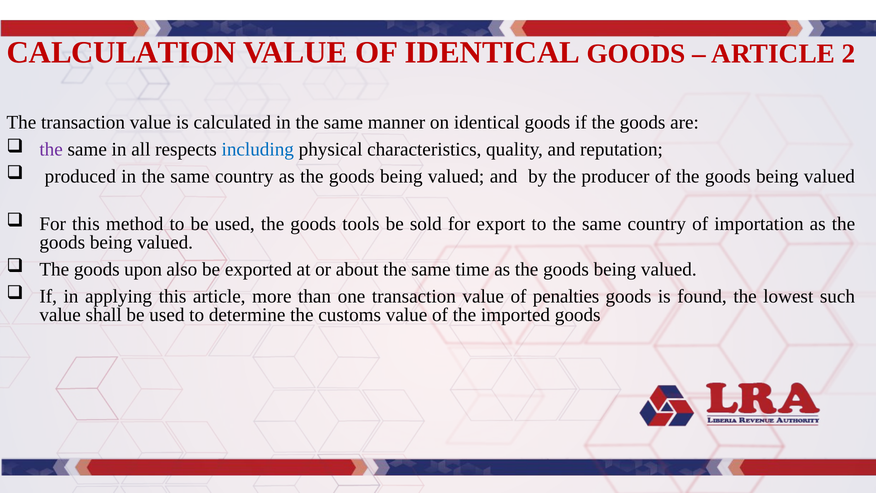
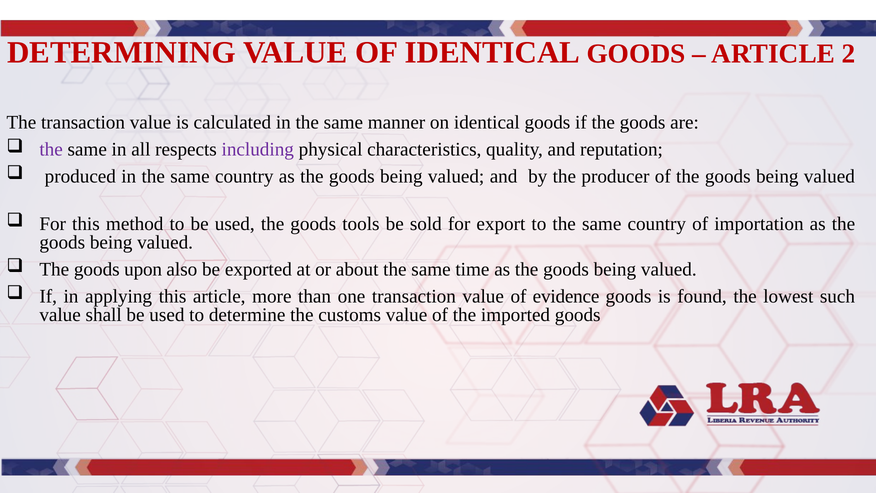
CALCULATION: CALCULATION -> DETERMINING (121, 53)
including colour: blue -> purple (258, 149)
penalties: penalties -> evidence (566, 296)
